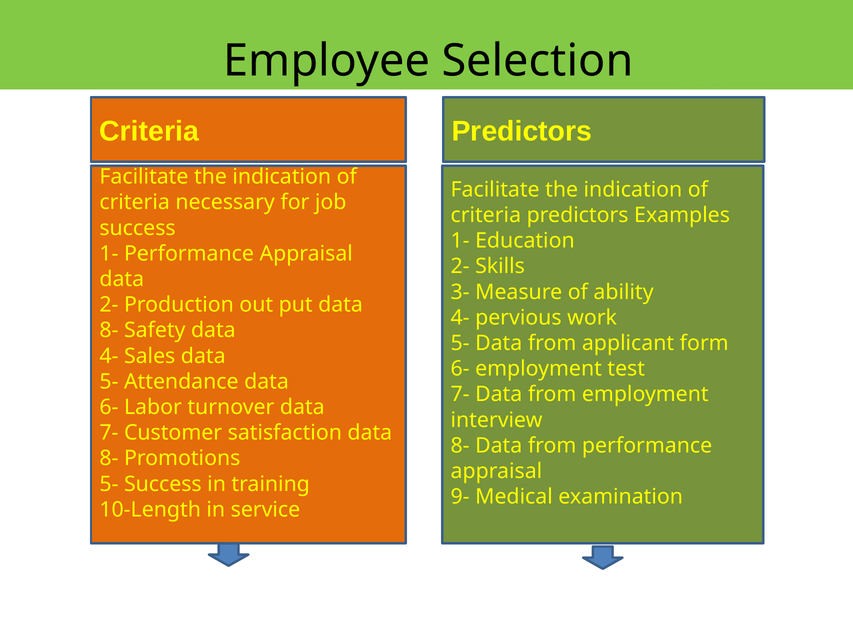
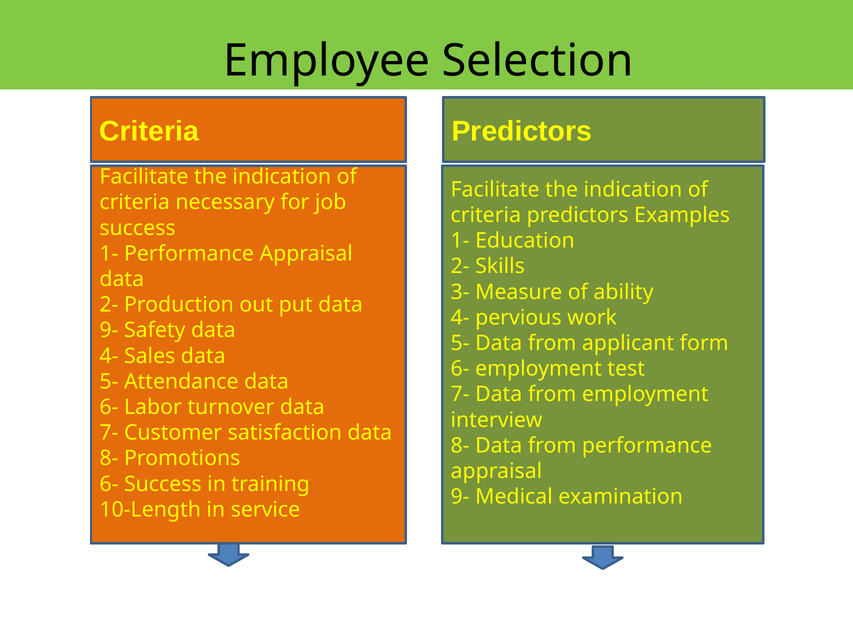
8-: 8- -> 9- (109, 330)
5-: 5- -> 6- (109, 484)
